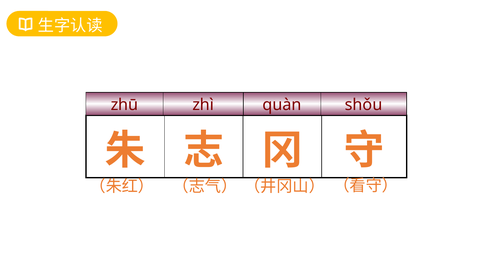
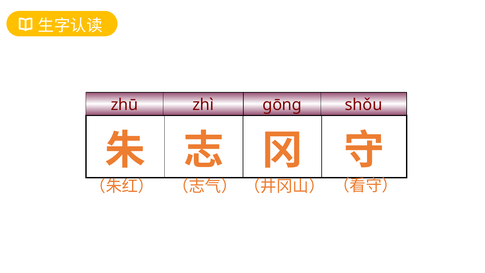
quàn: quàn -> gōng (282, 105)
